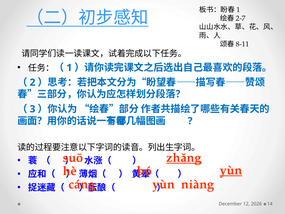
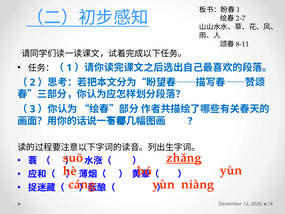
yùn underline: present -> none (231, 170)
